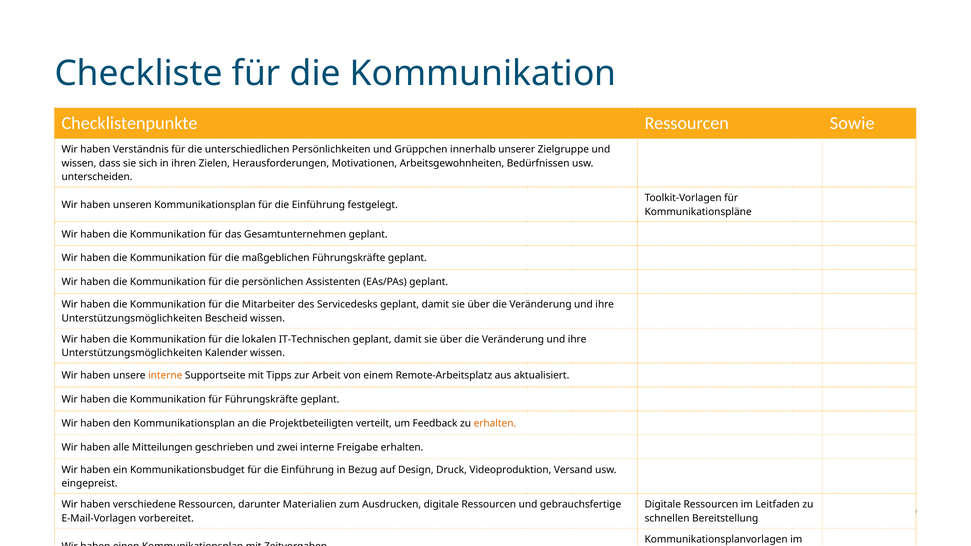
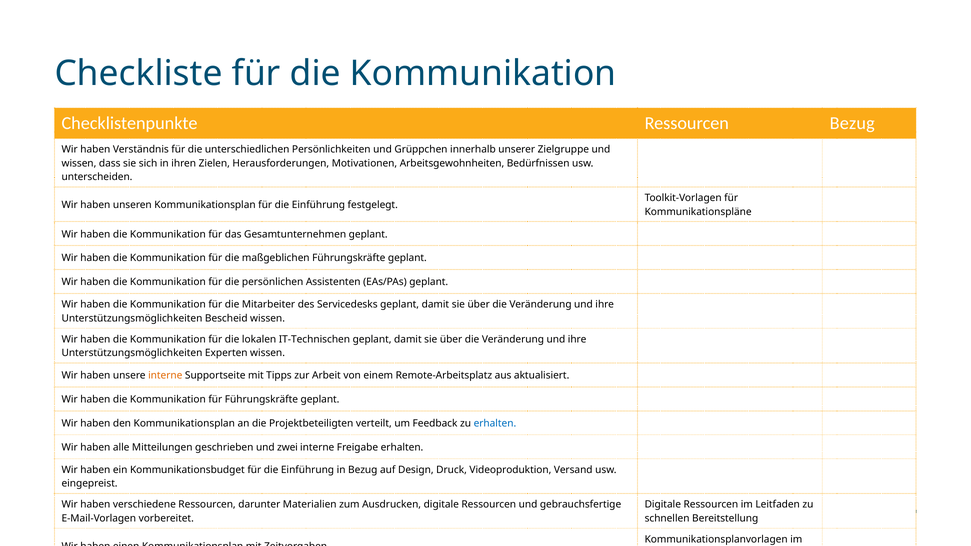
Ressourcen Sowie: Sowie -> Bezug (852, 123)
Kalender: Kalender -> Experten (226, 353)
erhalten colour: orange -> blue (495, 424)
